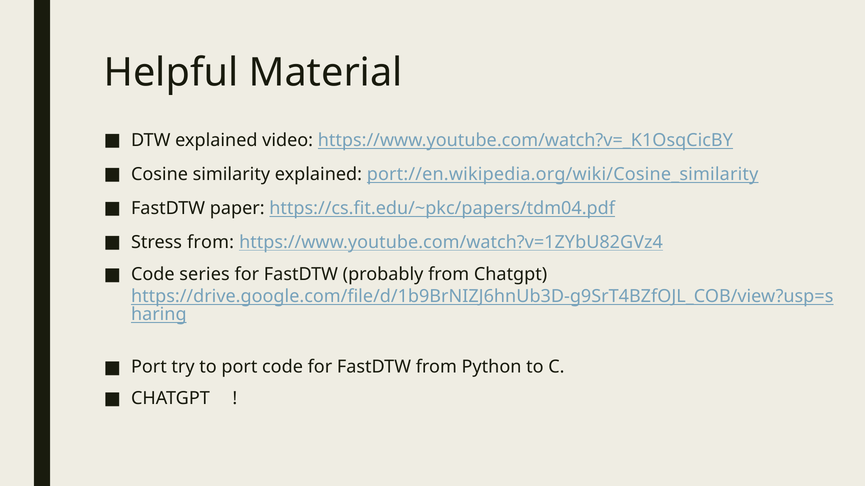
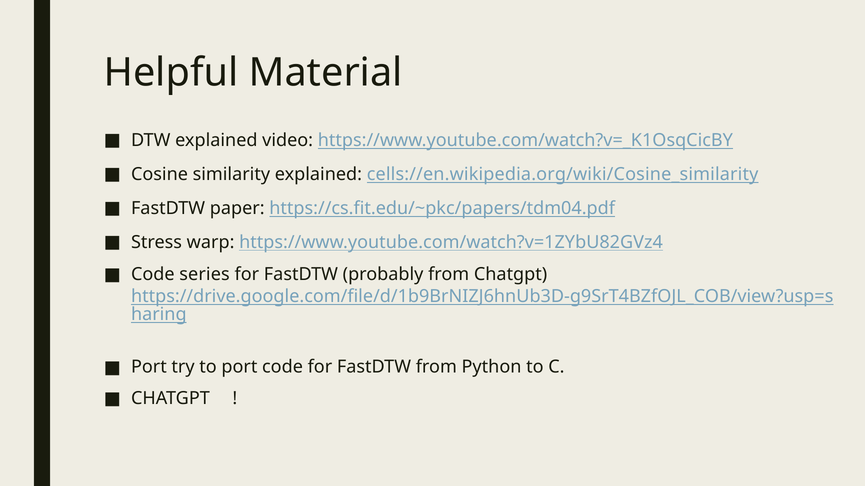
port://en.wikipedia.org/wiki/Cosine_similarity: port://en.wikipedia.org/wiki/Cosine_similarity -> cells://en.wikipedia.org/wiki/Cosine_similarity (563, 174)
Stress from: from -> warp (211, 242)
